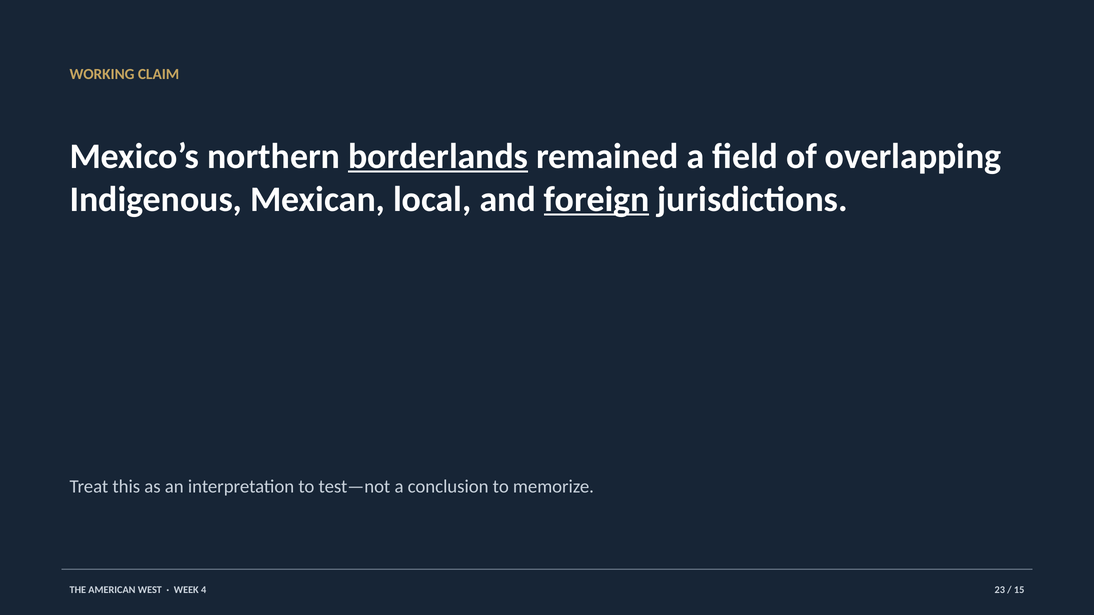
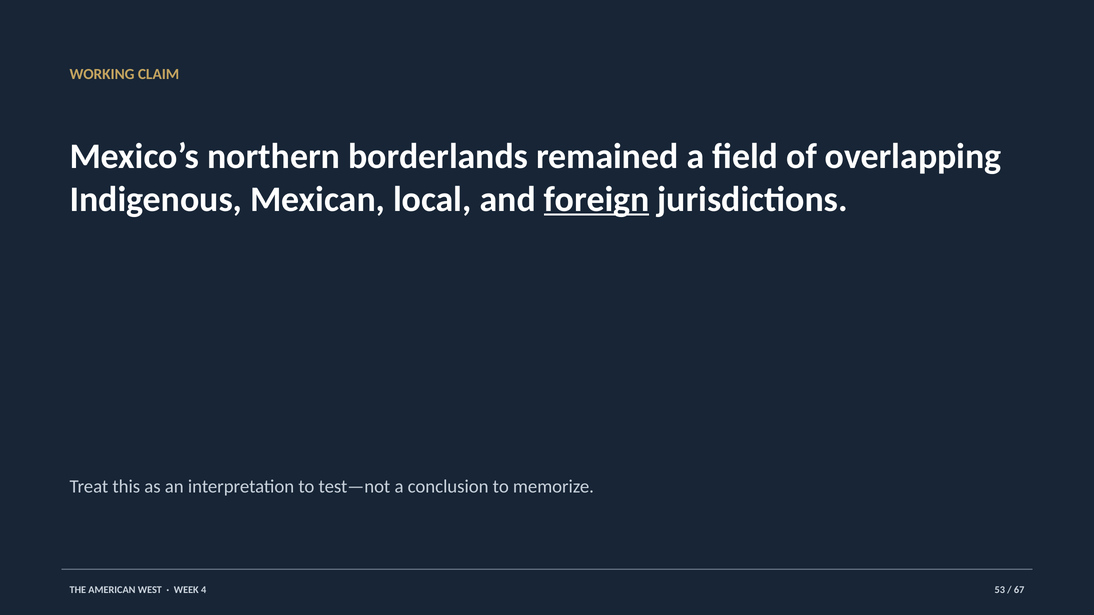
borderlands underline: present -> none (438, 156)
23: 23 -> 53 (1000, 590)
15: 15 -> 67 (1019, 590)
